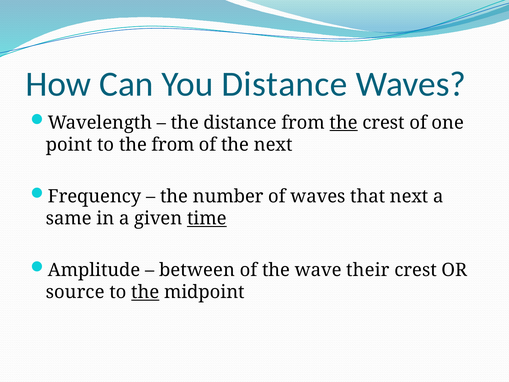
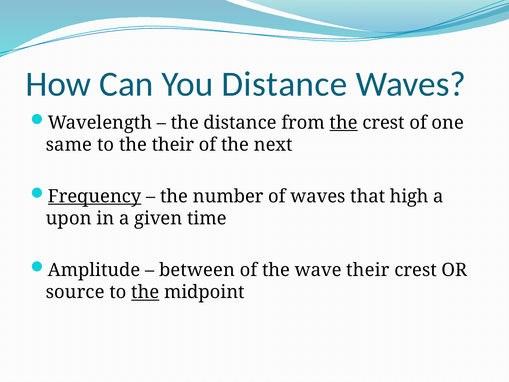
point: point -> same (69, 145)
the from: from -> their (173, 145)
Frequency underline: none -> present (95, 196)
that next: next -> high (409, 196)
same: same -> upon (69, 218)
time underline: present -> none (207, 218)
